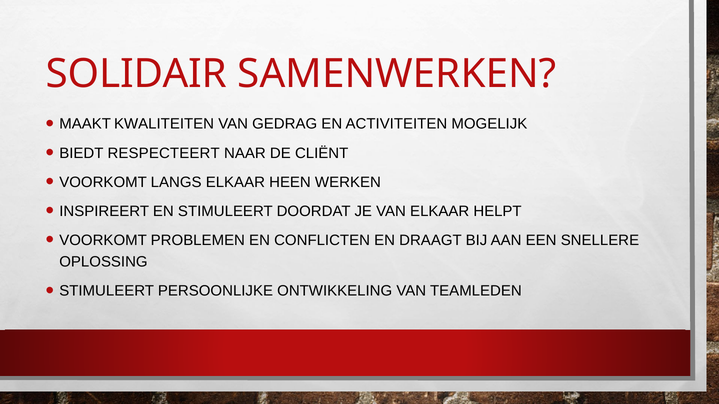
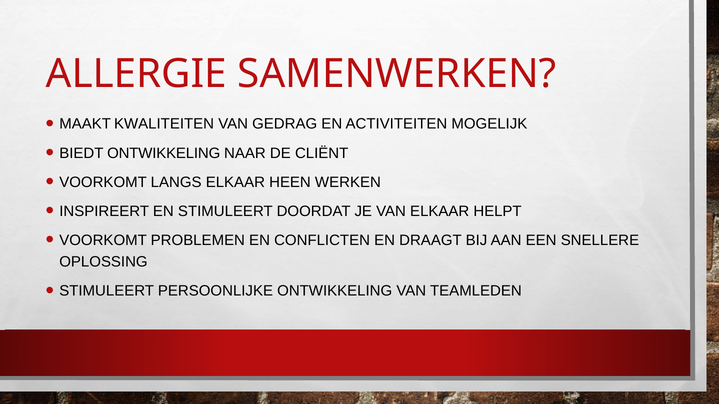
SOLIDAIR: SOLIDAIR -> ALLERGIE (136, 74)
BIEDT RESPECTEERT: RESPECTEERT -> ONTWIKKELING (164, 153)
